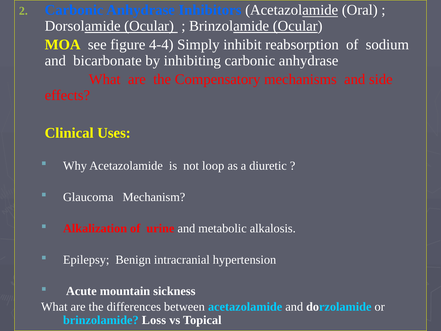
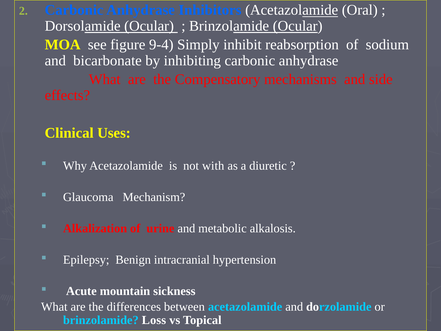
4-4: 4-4 -> 9-4 (161, 45)
loop: loop -> with (213, 166)
